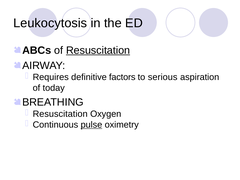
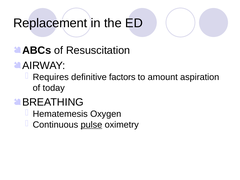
Leukocytosis: Leukocytosis -> Replacement (50, 23)
Resuscitation underline: present -> none (98, 50)
serious: serious -> amount (163, 77)
Resuscitation: Resuscitation -> Hematemesis (60, 114)
